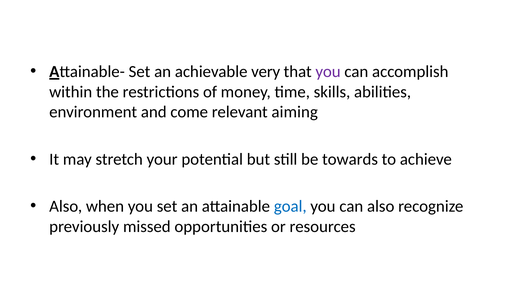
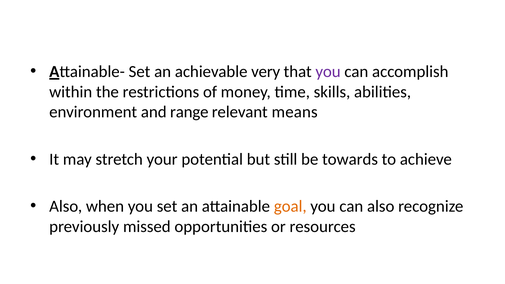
come: come -> range (189, 112)
aiming: aiming -> means (295, 112)
goal colour: blue -> orange (290, 206)
